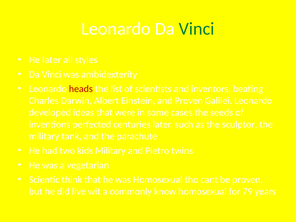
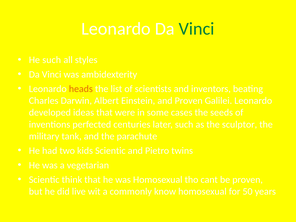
He later: later -> such (52, 60)
heads colour: red -> orange (81, 89)
kids Military: Military -> Scientic (110, 151)
79: 79 -> 50 (248, 191)
